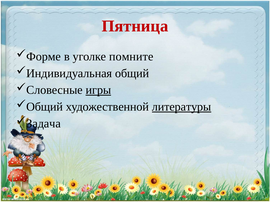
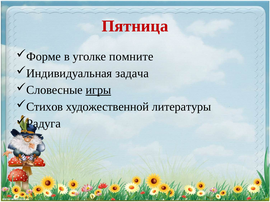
Индивидуальная общий: общий -> задача (132, 73)
Общий: Общий -> Стихов (45, 107)
литературы underline: present -> none (182, 107)
Задача: Задача -> Радуга (44, 124)
